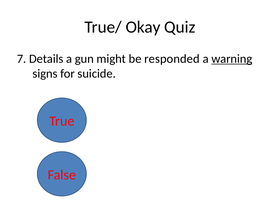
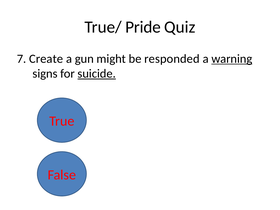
Okay: Okay -> Pride (143, 27)
Details: Details -> Create (46, 59)
suicide underline: none -> present (97, 74)
